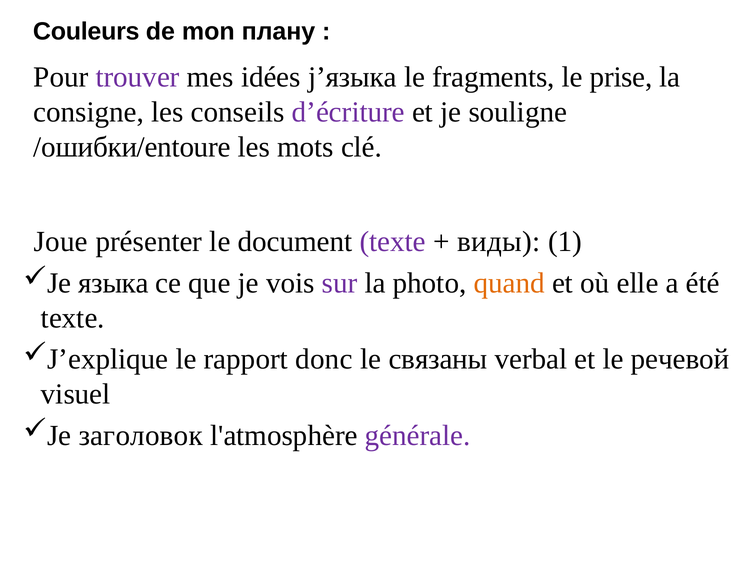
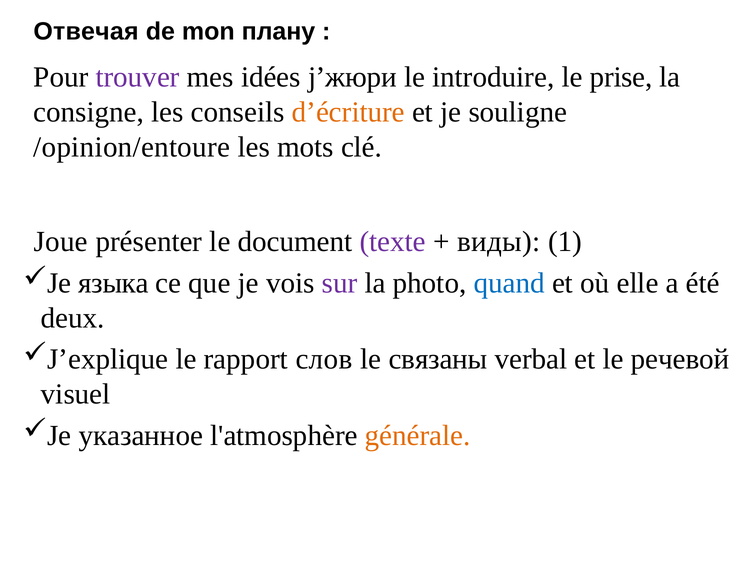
Couleurs: Couleurs -> Отвечая (86, 32)
j’языка: j’языка -> j’жюри (353, 77)
fragments: fragments -> introduire (493, 77)
d’écriture colour: purple -> orange (348, 112)
/ошибки/entoure: /ошибки/entoure -> /opinion/entoure (132, 147)
quand colour: orange -> blue (509, 283)
texte: texte -> deux (73, 318)
donc: donc -> слов (324, 360)
заголовок: заголовок -> указанное (141, 436)
générale colour: purple -> orange (418, 436)
